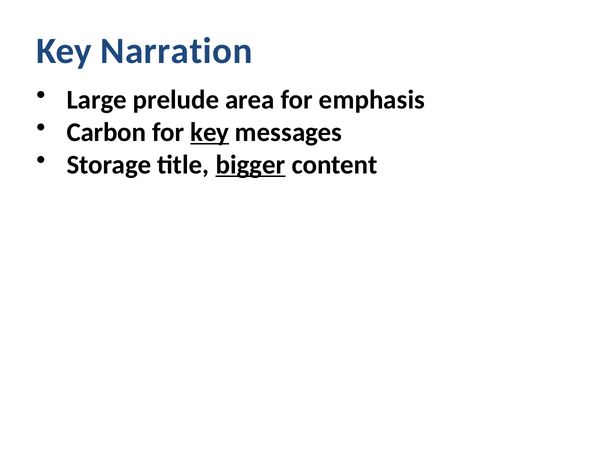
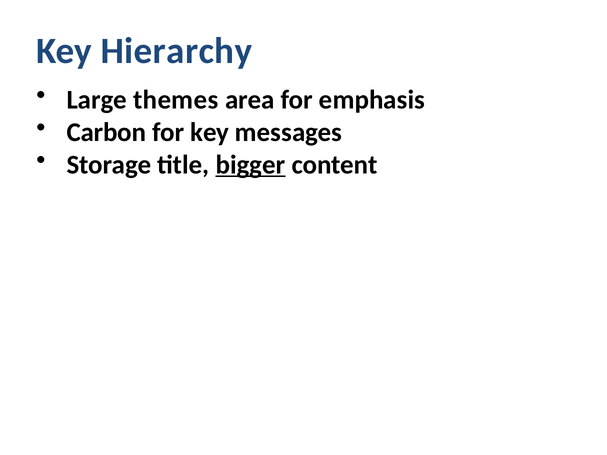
Narration: Narration -> Hierarchy (176, 51)
prelude: prelude -> themes (176, 100)
key underline: present -> none (210, 132)
